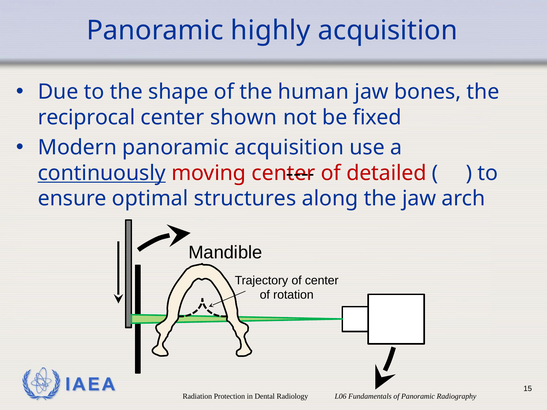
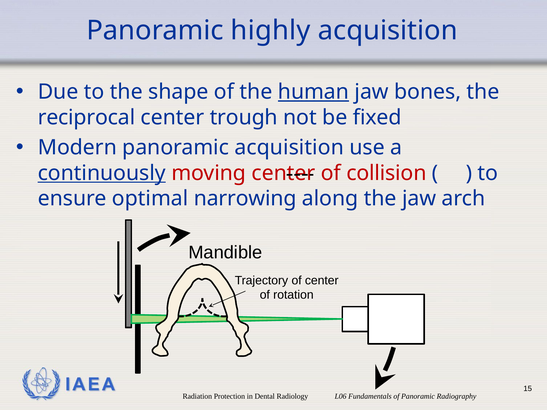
human underline: none -> present (313, 92)
shown: shown -> trough (244, 117)
detailed: detailed -> collision (386, 173)
structures: structures -> narrowing (245, 199)
